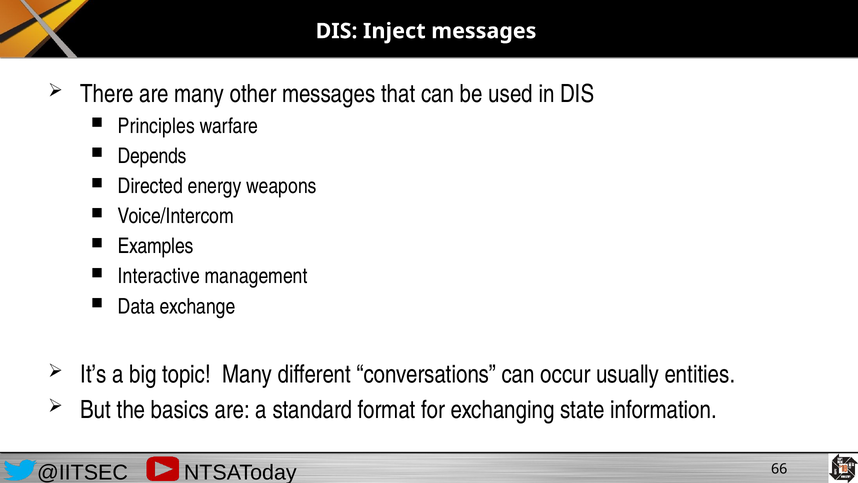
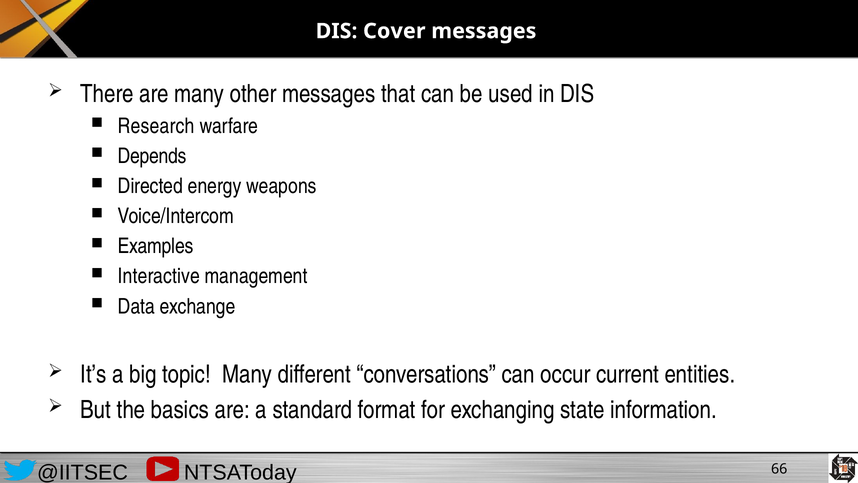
Inject: Inject -> Cover (394, 31)
Principles: Principles -> Research (156, 126)
usually: usually -> current (628, 374)
